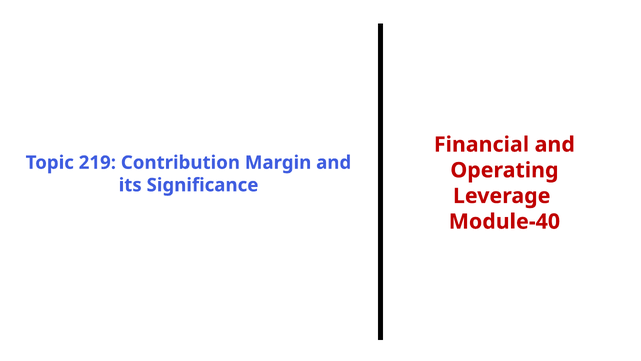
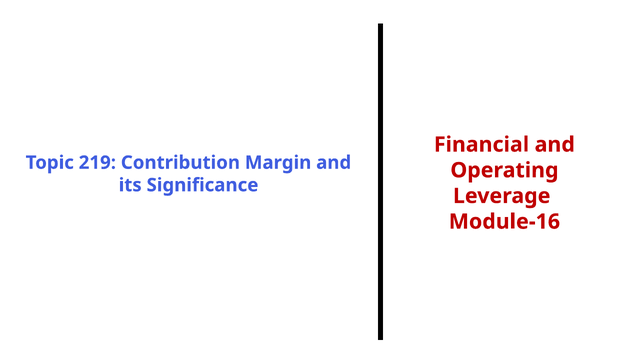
Module-40: Module-40 -> Module-16 (504, 221)
